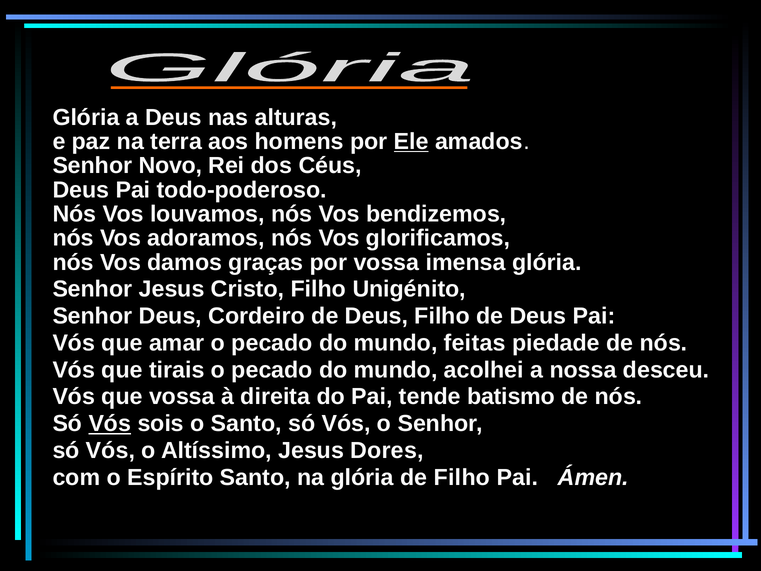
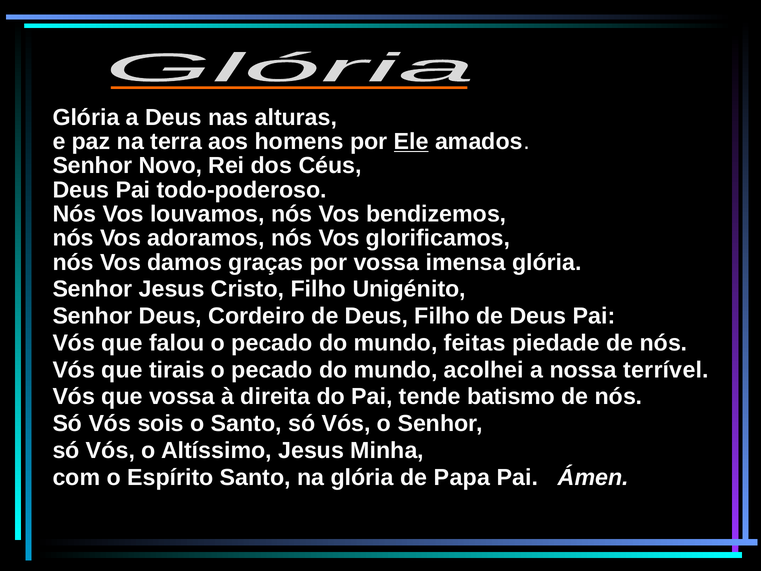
amar: amar -> falou (177, 343)
desceu: desceu -> terrível (666, 370)
Vós underline: present -> none (110, 424)
Dores: Dores -> Minha (387, 451)
de Filho: Filho -> Papa (462, 478)
